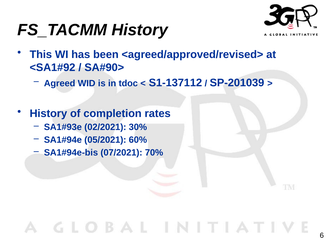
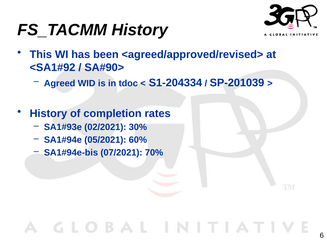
S1-137112: S1-137112 -> S1-204334 (175, 83)
